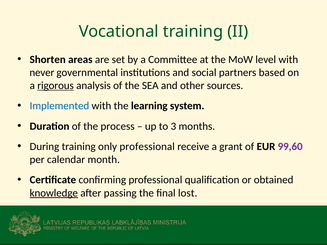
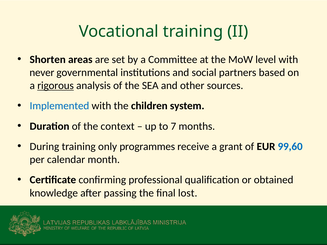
learning: learning -> children (149, 106)
process: process -> context (118, 126)
3: 3 -> 7 (173, 126)
only professional: professional -> programmes (147, 147)
99,60 colour: purple -> blue (290, 147)
knowledge underline: present -> none (54, 193)
